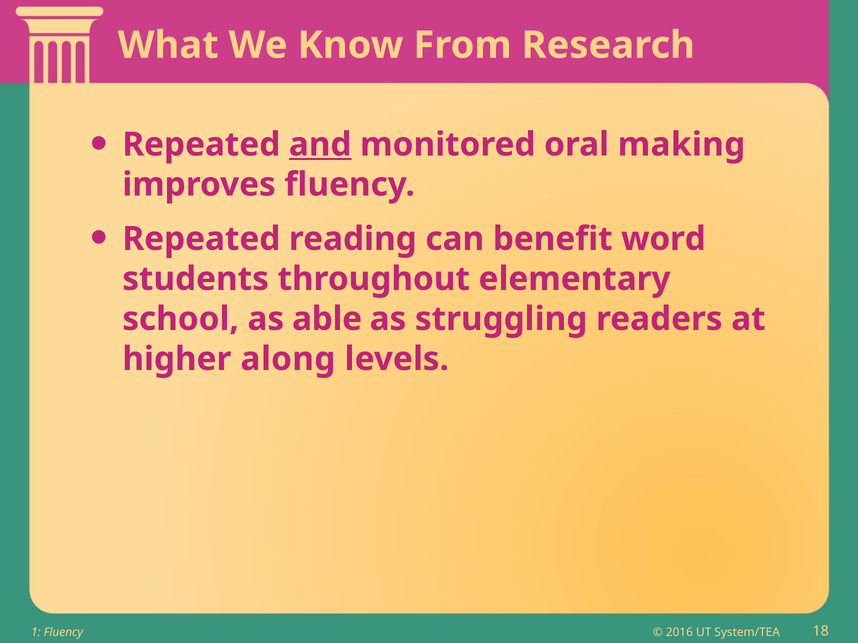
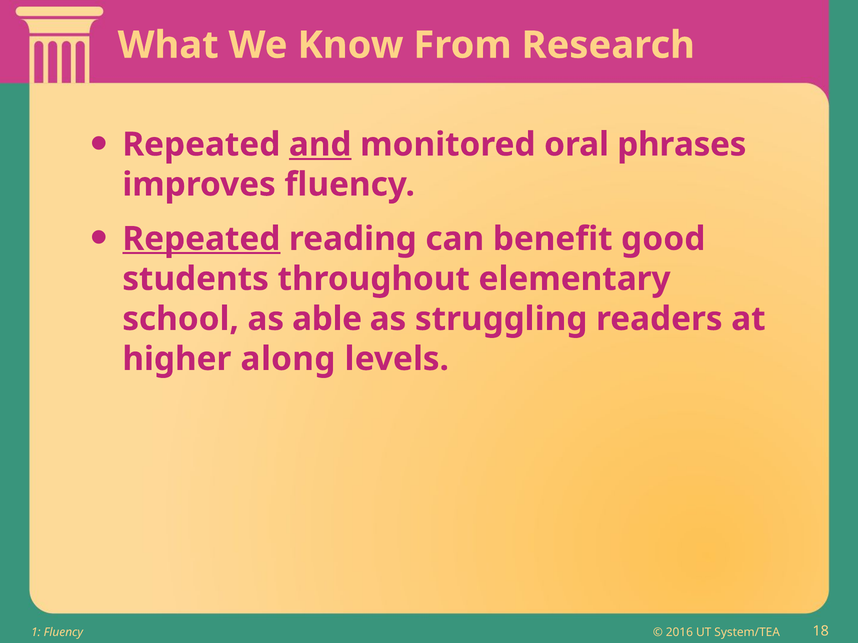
making: making -> phrases (682, 145)
Repeated underline: none -> present (201, 239)
word: word -> good (663, 239)
